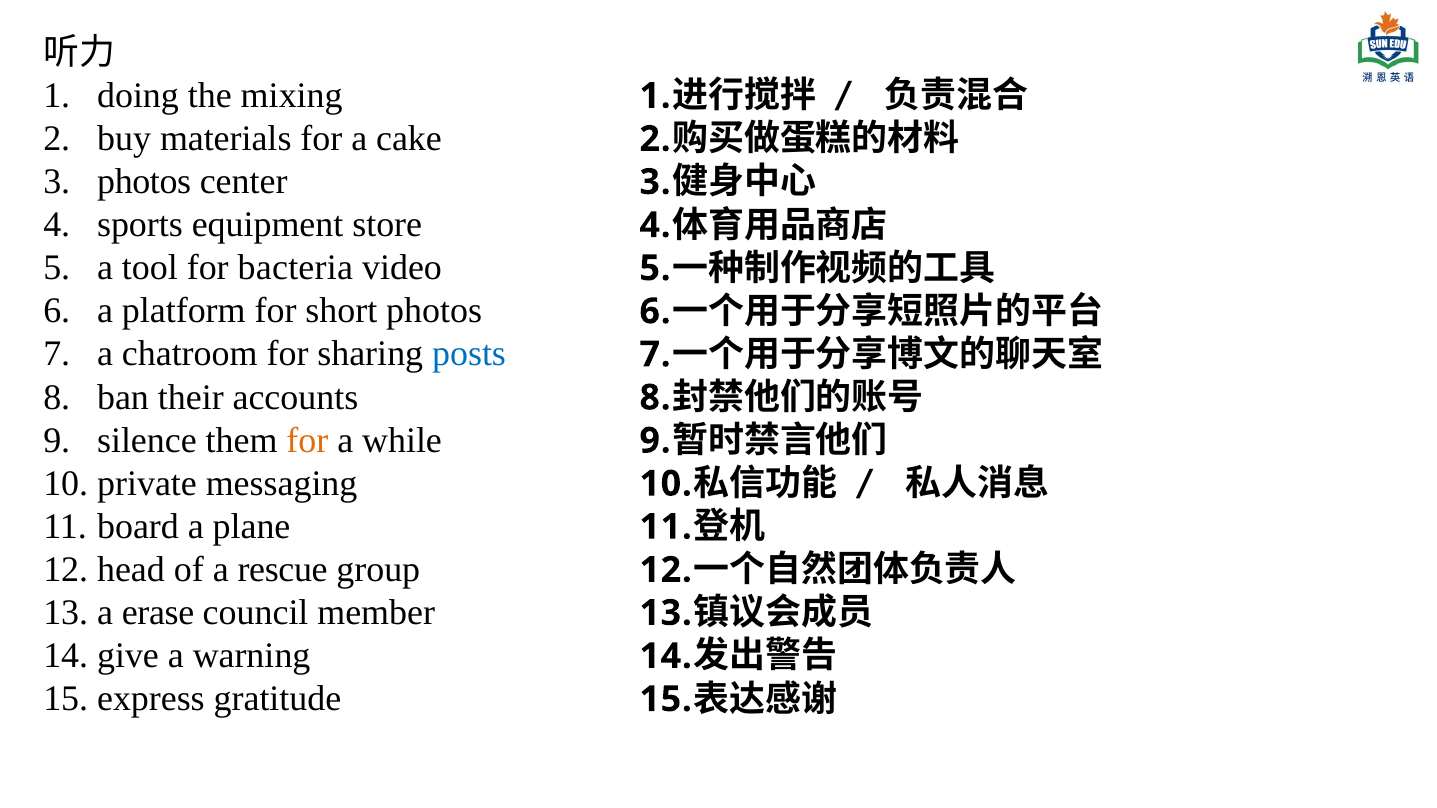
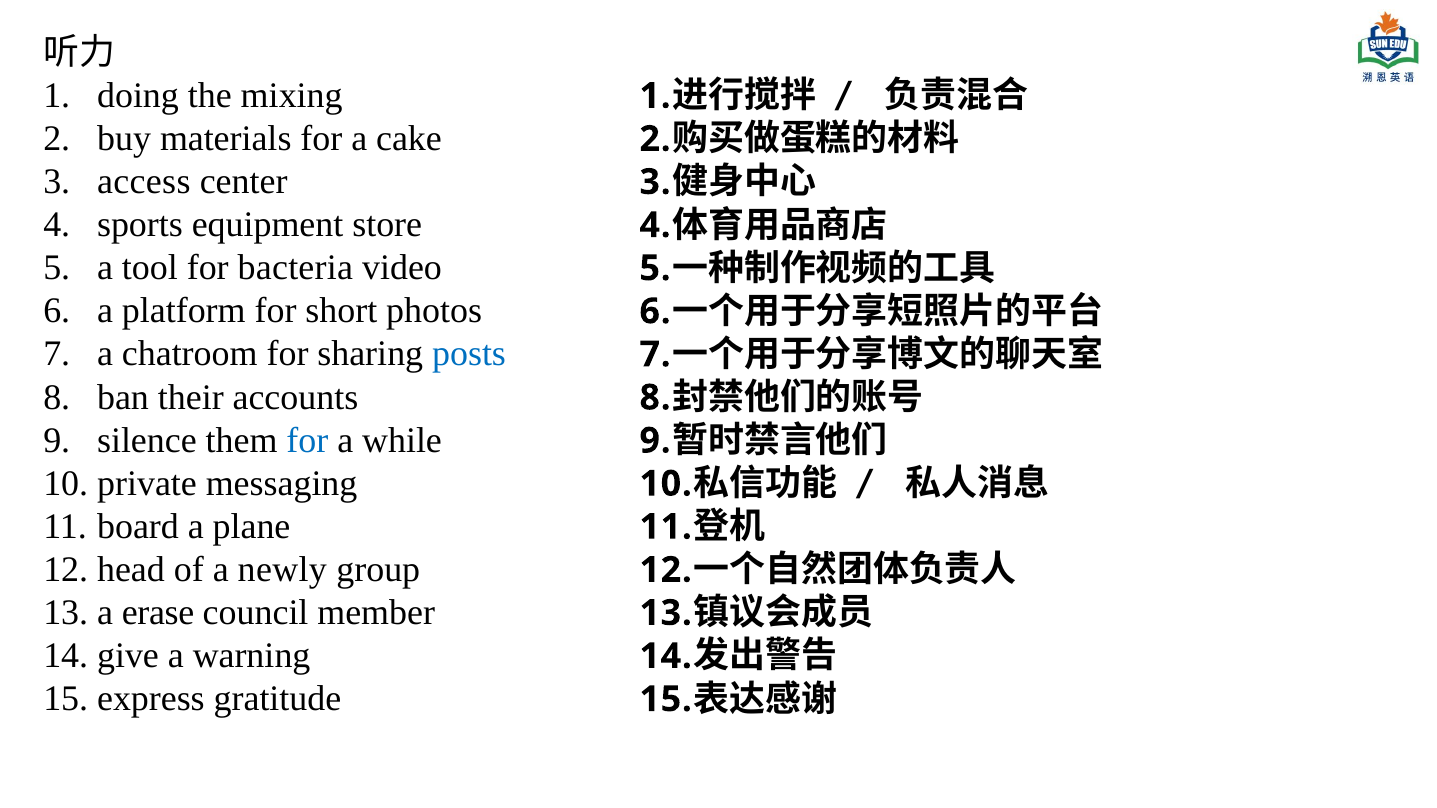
photos: photos -> access (144, 182)
for colour: orange -> blue (307, 440)
rescue: rescue -> newly (282, 570)
